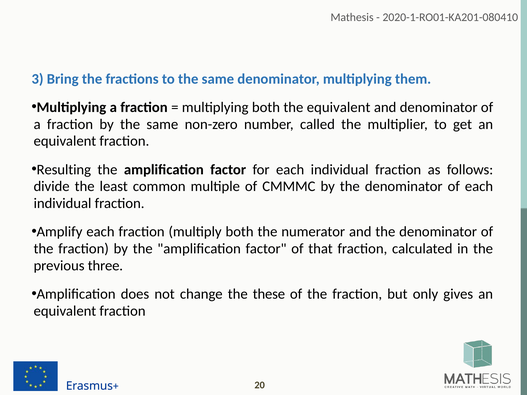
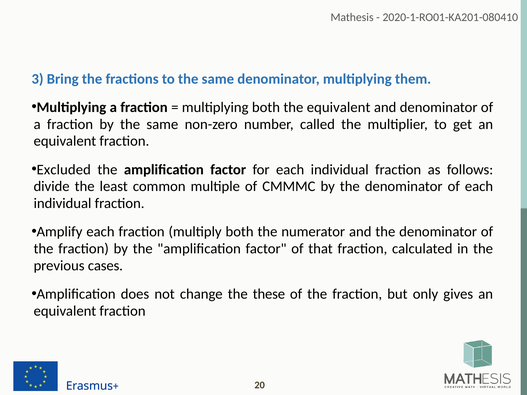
Resulting: Resulting -> Excluded (64, 170)
three: three -> cases (105, 266)
